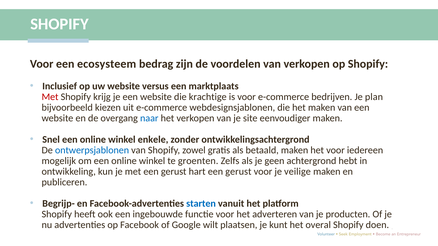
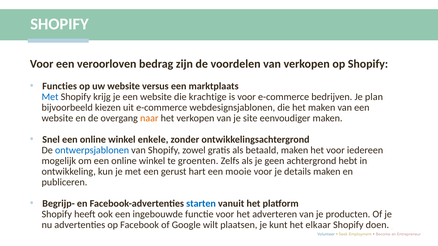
ecosysteem: ecosysteem -> veroorloven (107, 64)
Inclusief: Inclusief -> Functies (60, 86)
Met colour: red -> blue (50, 97)
naar colour: blue -> orange (149, 118)
hart een gerust: gerust -> mooie (238, 172)
veilige: veilige -> details (298, 172)
overal: overal -> elkaar (318, 225)
